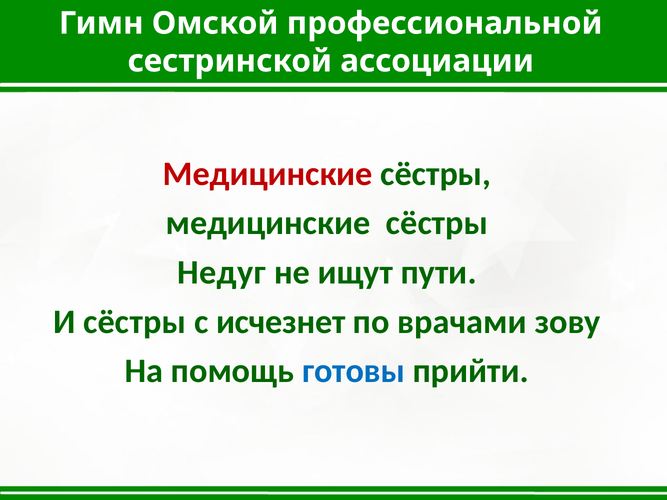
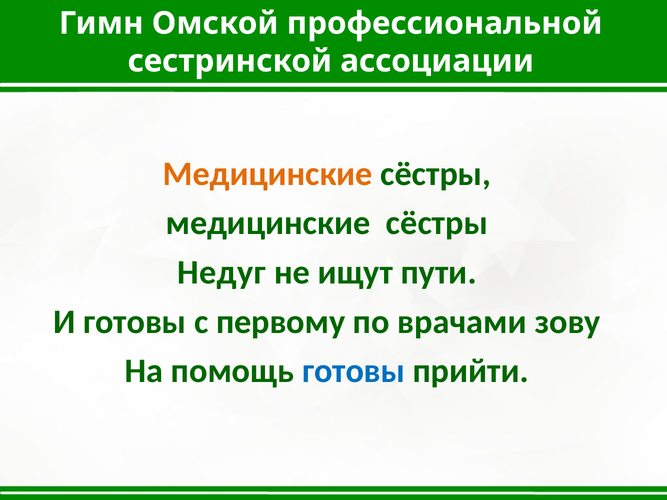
Медицинские colour: red -> orange (268, 174)
И сёстры: сёстры -> готовы (135, 322)
исчезнет: исчезнет -> первому (281, 322)
